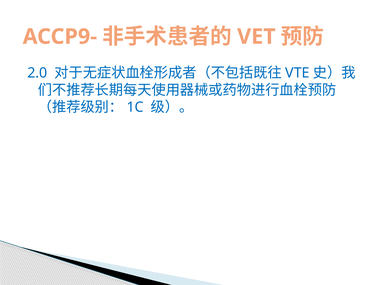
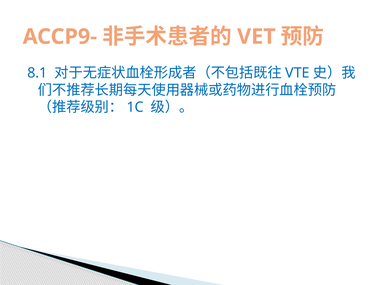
2.0: 2.0 -> 8.1 (37, 73)
